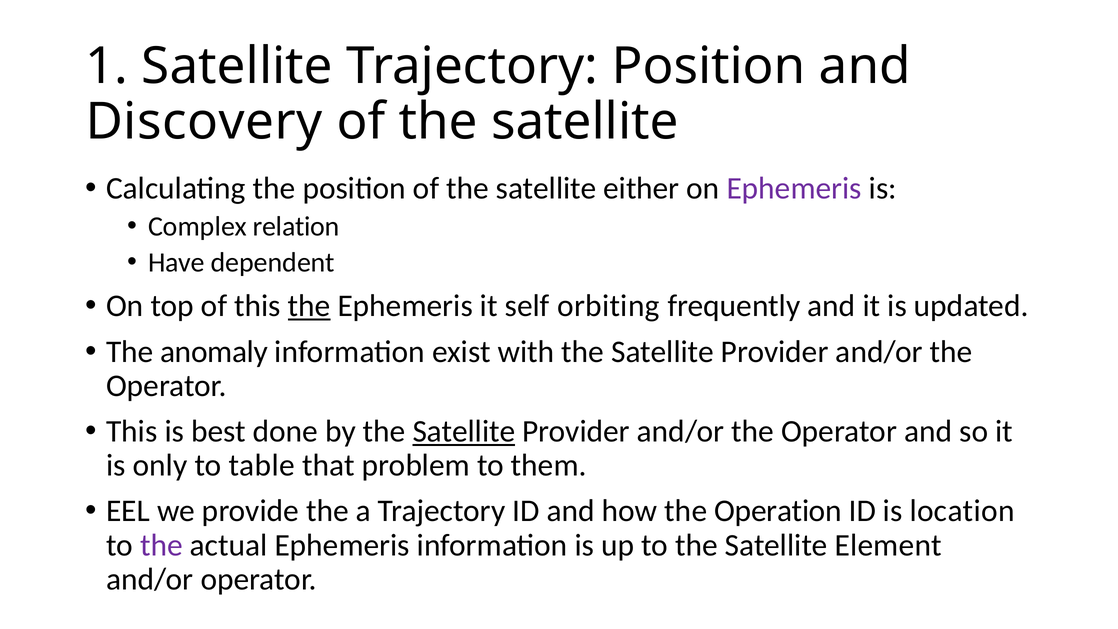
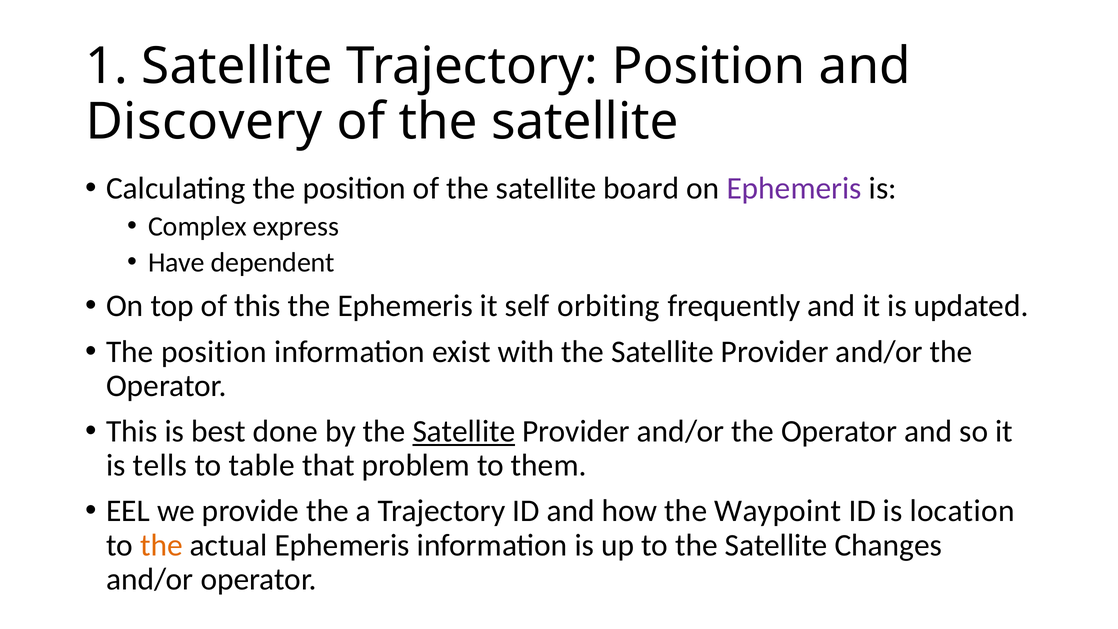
either: either -> board (641, 188)
relation: relation -> express (296, 226)
the underline: present -> none (309, 306)
anomaly: anomaly -> position (214, 352)
only: only -> tells (160, 465)
Operation: Operation -> Waypoint (778, 511)
the colour: purple -> orange (161, 545)
Element: Element -> Changes (888, 545)
